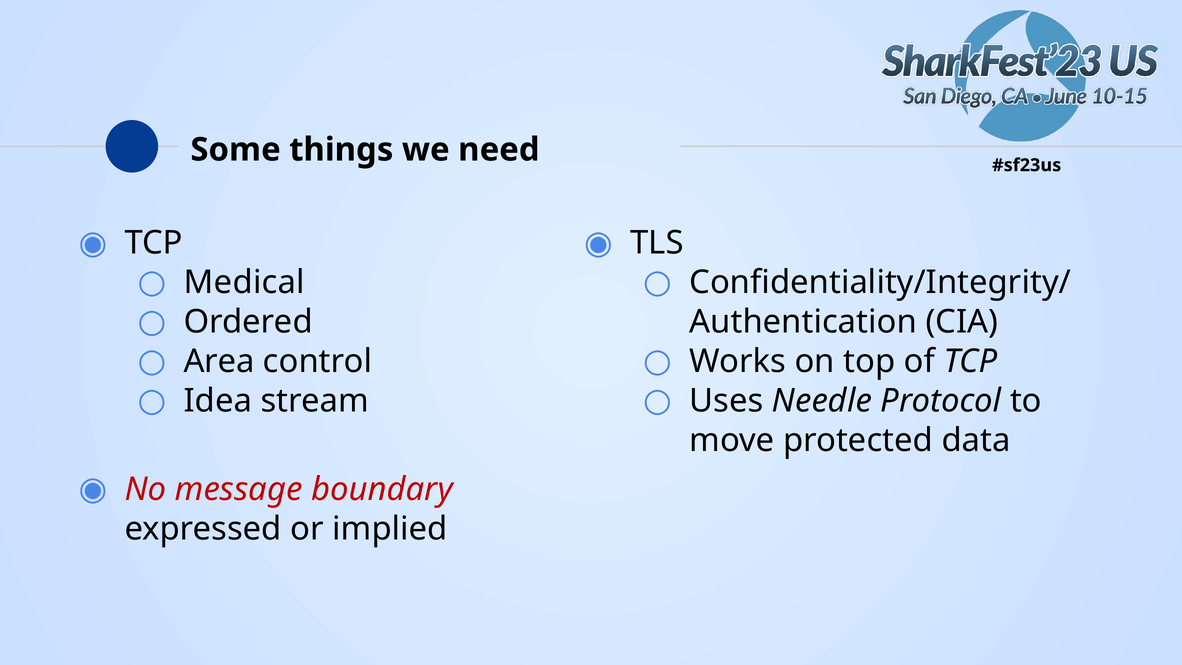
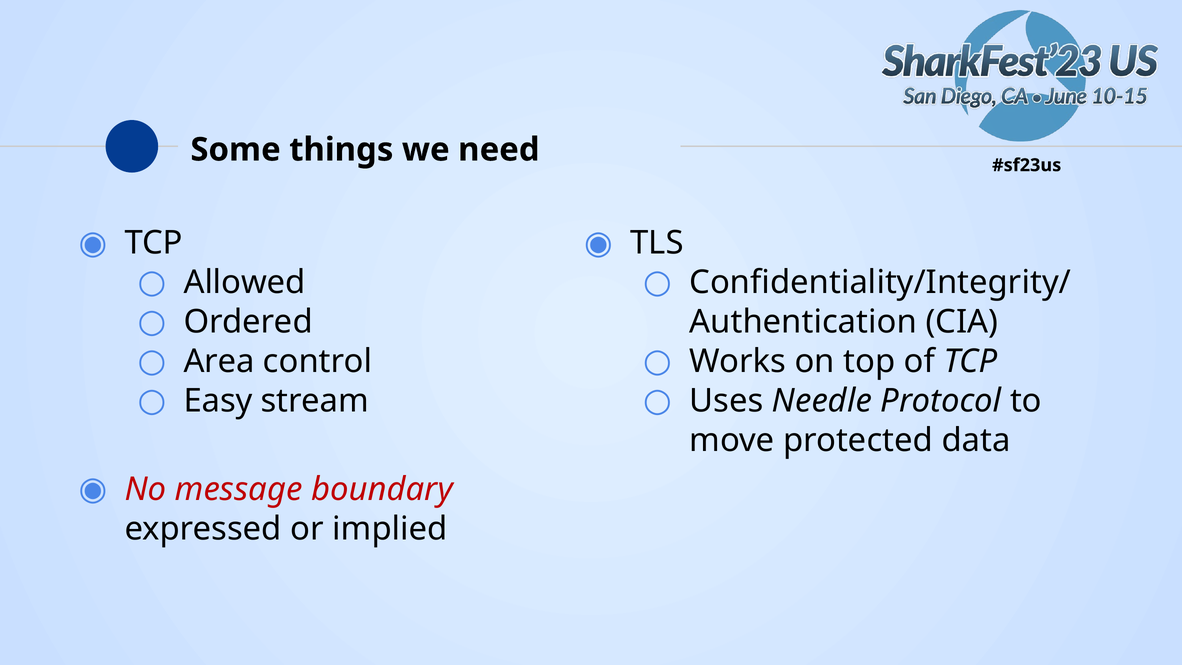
Medical: Medical -> Allowed (245, 282)
Idea: Idea -> Easy (218, 401)
